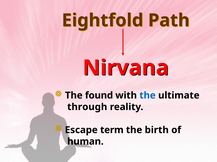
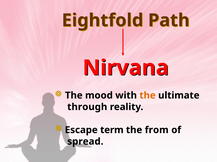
found: found -> mood (99, 96)
the colour: blue -> orange (148, 96)
birth: birth -> from (157, 131)
human: human -> spread (85, 142)
